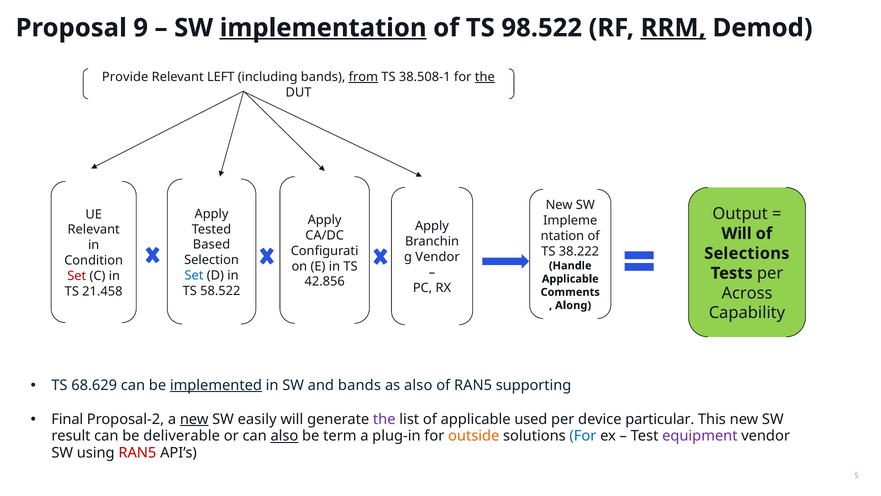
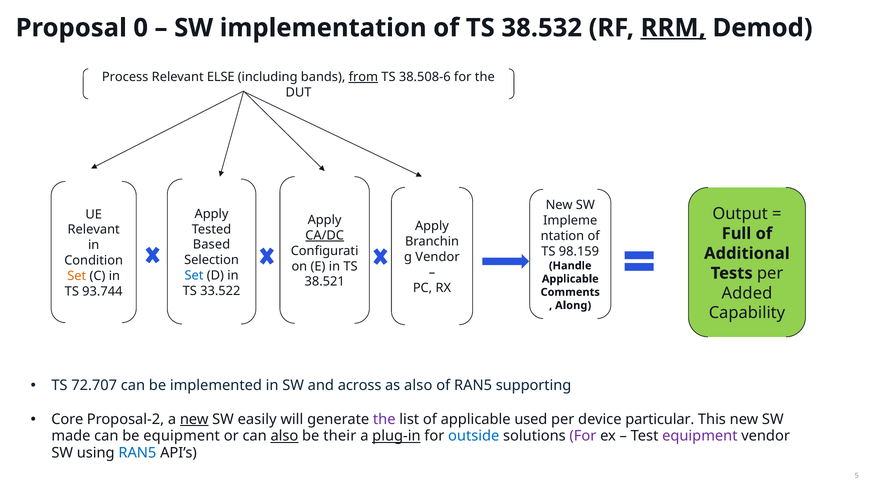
9: 9 -> 0 (141, 28)
implementation underline: present -> none (323, 28)
98.522: 98.522 -> 38.532 (542, 28)
Provide: Provide -> Process (125, 77)
LEFT: LEFT -> ELSE (221, 77)
38.508-1: 38.508-1 -> 38.508-6 (425, 77)
the underline: present -> none (485, 77)
Will: Will -> Full (737, 233)
CA/DC underline: none -> present (325, 235)
38.222: 38.222 -> 98.159 (579, 251)
Selections: Selections -> Additional (747, 253)
Set colour: red -> orange (77, 276)
42.856: 42.856 -> 38.521 (325, 281)
58.522: 58.522 -> 33.522 (220, 291)
21.458: 21.458 -> 93.744 (102, 291)
Across: Across -> Added (747, 293)
68.629: 68.629 -> 72.707 (94, 385)
implemented underline: present -> none (216, 385)
and bands: bands -> across (360, 385)
Final: Final -> Core (67, 419)
result: result -> made (71, 436)
be deliverable: deliverable -> equipment (182, 436)
term: term -> their (340, 436)
plug-in underline: none -> present (396, 436)
outside colour: orange -> blue (474, 436)
For colour: blue -> purple (583, 436)
RAN5 colour: red -> blue (137, 453)
